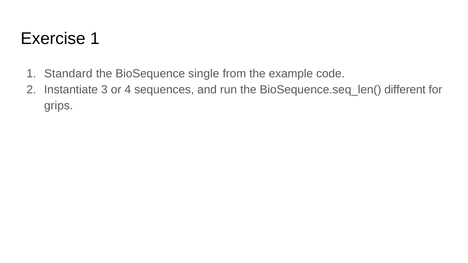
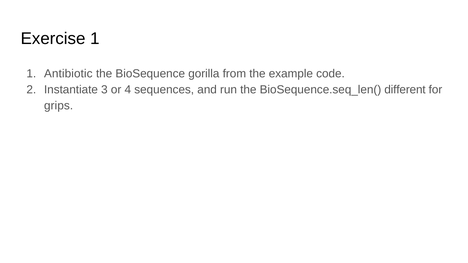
Standard: Standard -> Antibiotic (68, 74)
single: single -> gorilla (204, 74)
